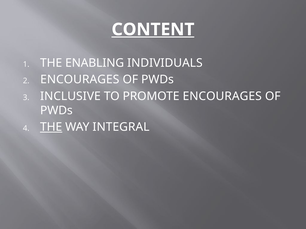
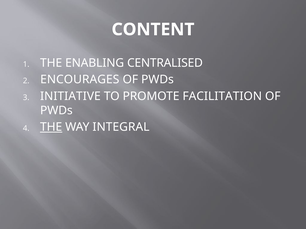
CONTENT underline: present -> none (153, 30)
INDIVIDUALS: INDIVIDUALS -> CENTRALISED (165, 63)
INCLUSIVE: INCLUSIVE -> INITIATIVE (70, 96)
PROMOTE ENCOURAGES: ENCOURAGES -> FACILITATION (222, 96)
